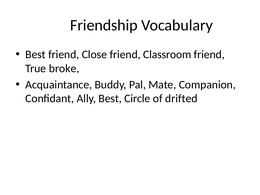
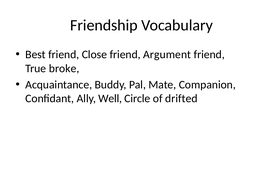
Classroom: Classroom -> Argument (167, 55)
Ally Best: Best -> Well (110, 98)
